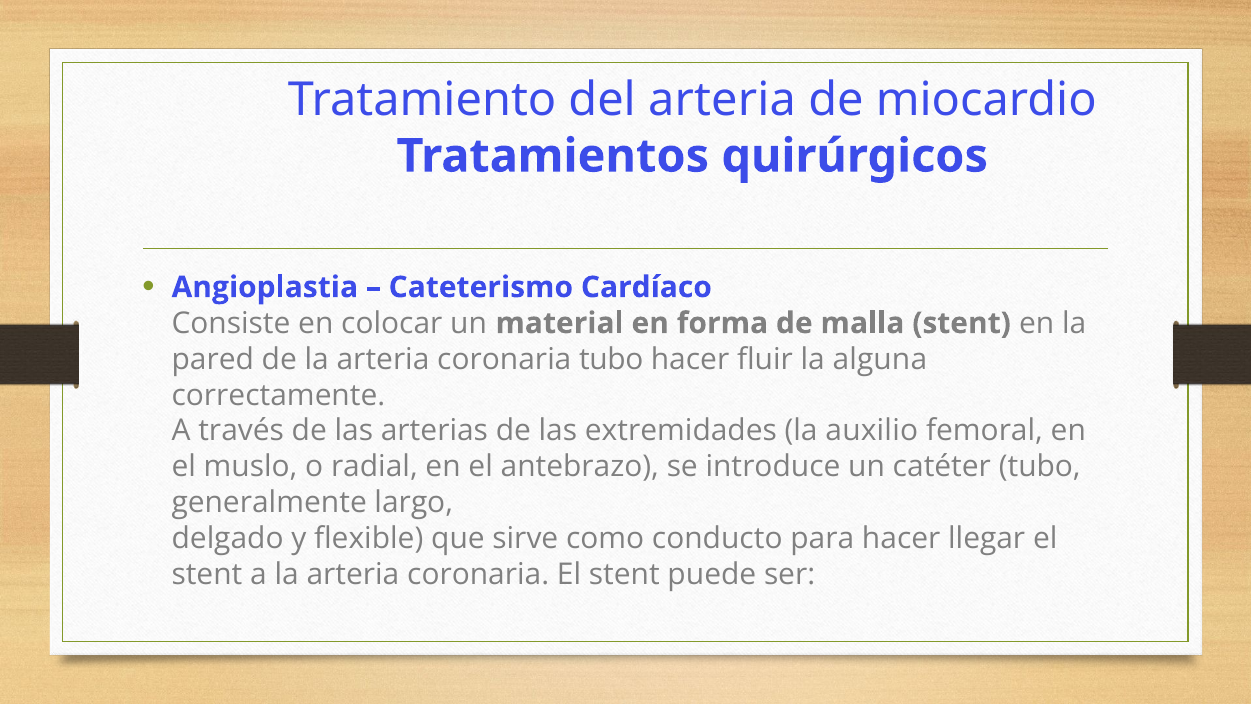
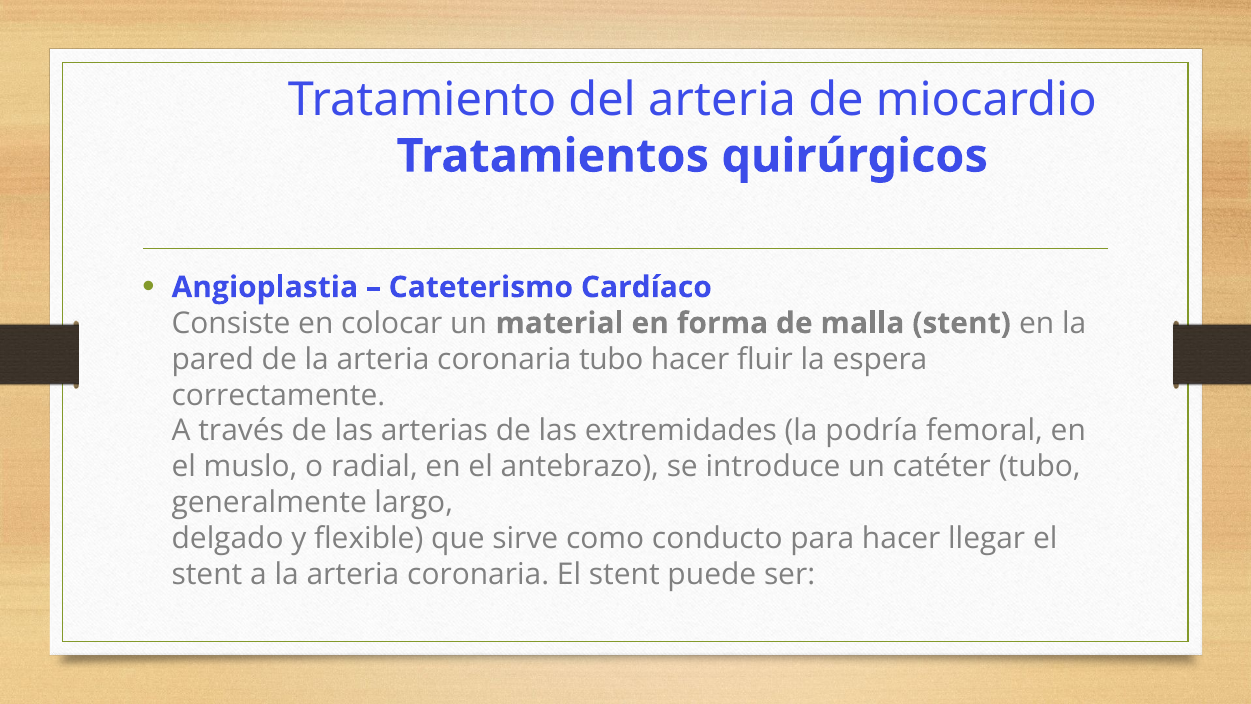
alguna: alguna -> espera (880, 359)
auxilio: auxilio -> podría (872, 431)
